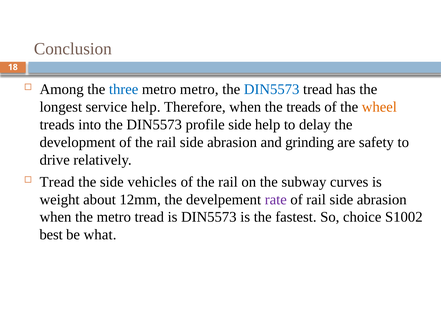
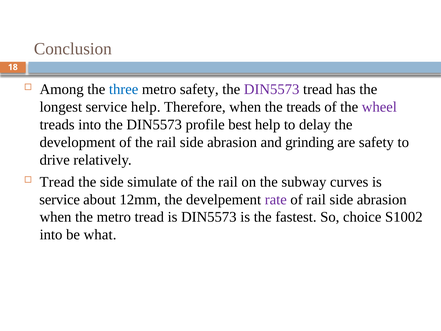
metro metro: metro -> safety (199, 89)
DIN5573 colour: blue -> purple (272, 89)
wheel colour: orange -> purple (379, 107)
profile side: side -> best (240, 124)
vehicles: vehicles -> simulate (152, 182)
weight: weight -> service (60, 199)
best: best -> into (51, 235)
